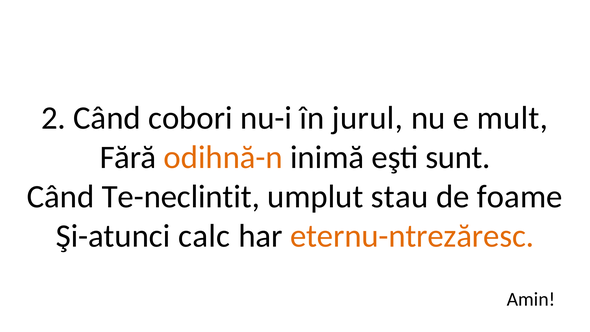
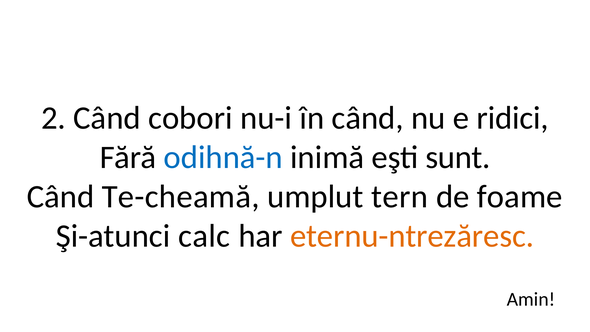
în jurul: jurul -> când (368, 118)
mult: mult -> ridici (513, 118)
odihnă-n colour: orange -> blue (223, 157)
Te-neclintit: Te-neclintit -> Te-cheamă (181, 197)
stau: stau -> tern (400, 197)
